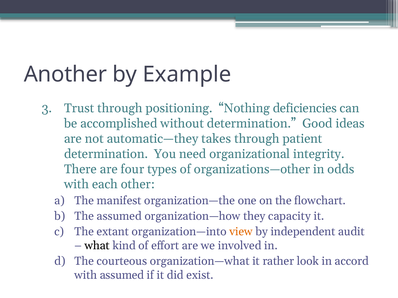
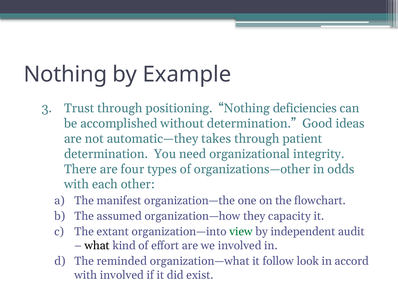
Another: Another -> Nothing (65, 74)
view colour: orange -> green (241, 232)
courteous: courteous -> reminded (122, 261)
rather: rather -> follow (278, 261)
with assumed: assumed -> involved (122, 275)
